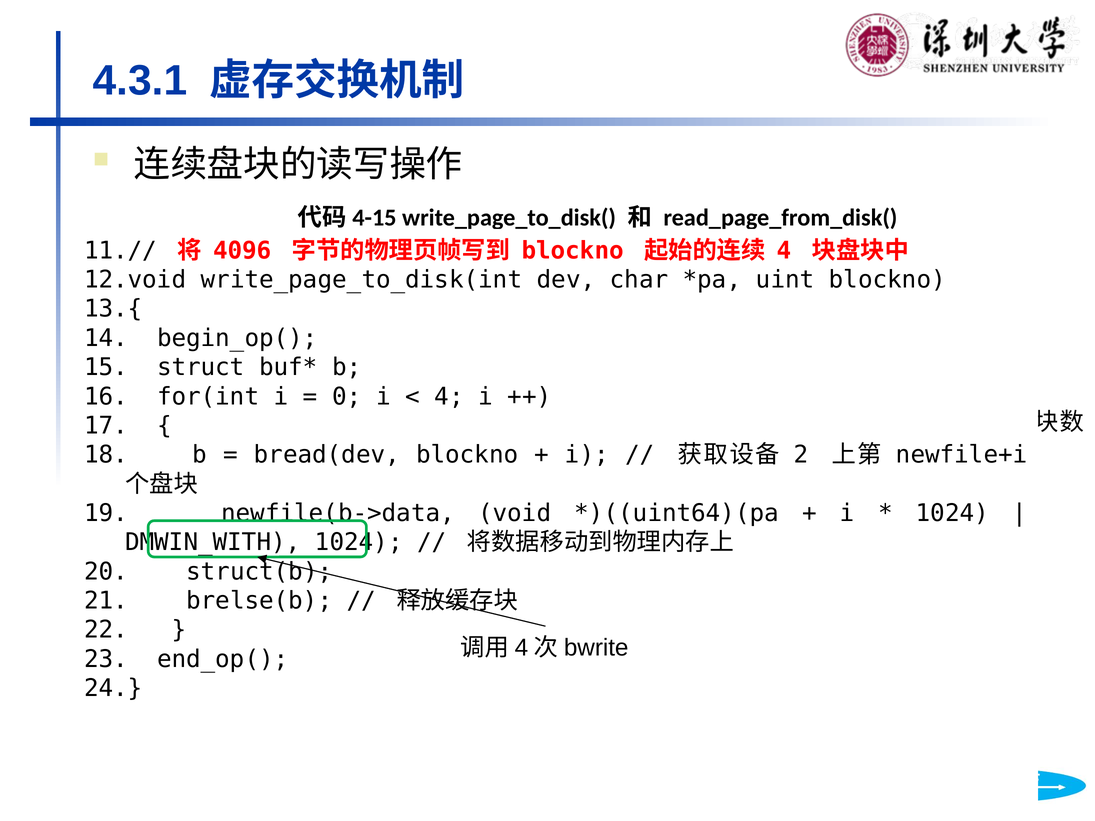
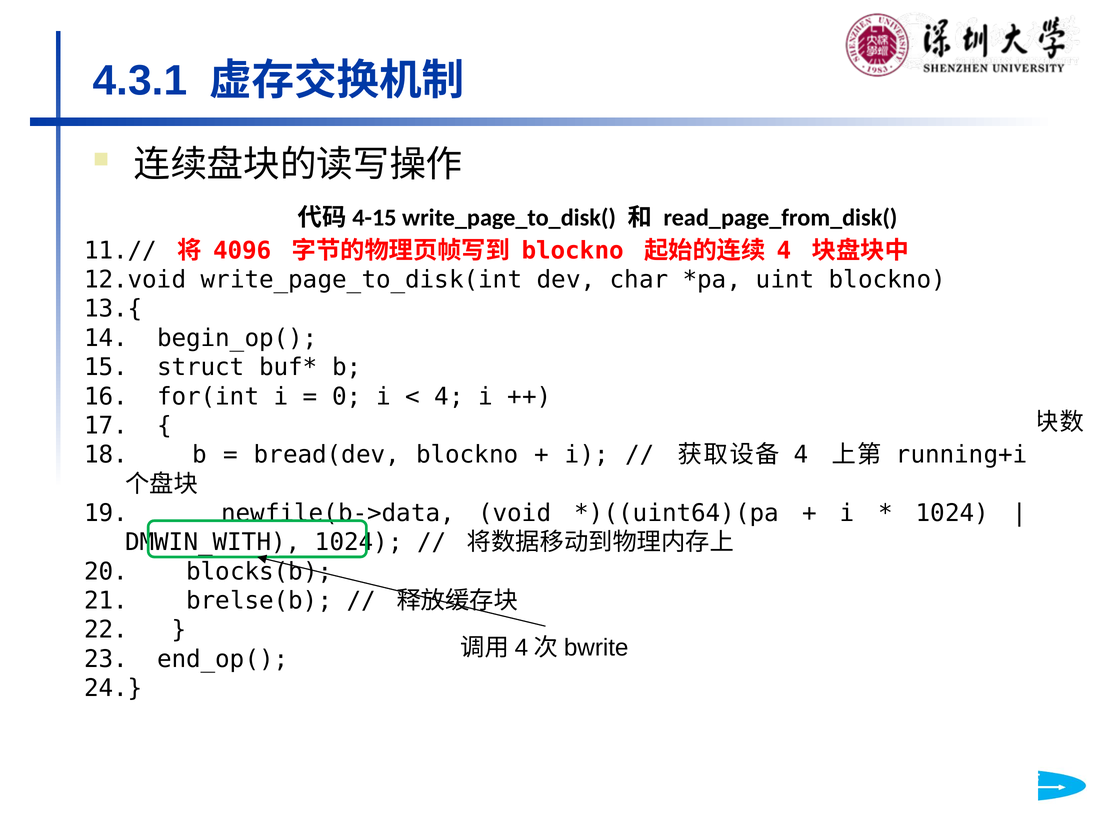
2: 2 -> 4 (801, 455)
newfile+i: newfile+i -> running+i (962, 455)
struct(b: struct(b -> blocks(b (259, 572)
